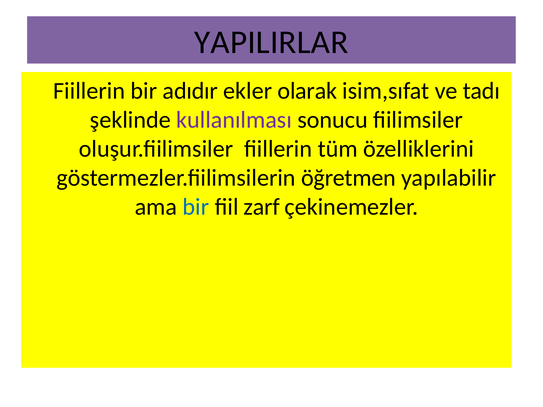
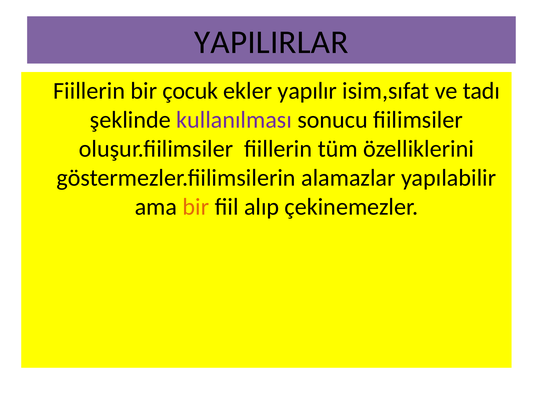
adıdır: adıdır -> çocuk (190, 91)
olarak: olarak -> yapılır (307, 91)
öğretmen: öğretmen -> alamazlar (348, 178)
bir colour: blue -> orange (196, 207)
zarf: zarf -> alıp (262, 207)
